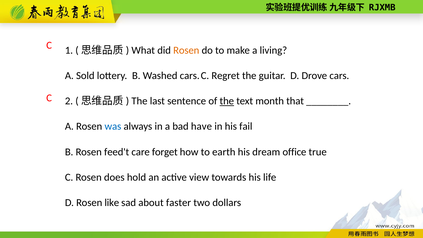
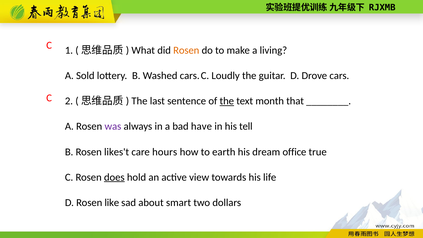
Regret: Regret -> Loudly (226, 76)
was colour: blue -> purple (113, 126)
fail: fail -> tell (246, 126)
feed't: feed't -> likes't (117, 152)
forget: forget -> hours (165, 152)
does underline: none -> present (114, 177)
faster: faster -> smart (179, 203)
